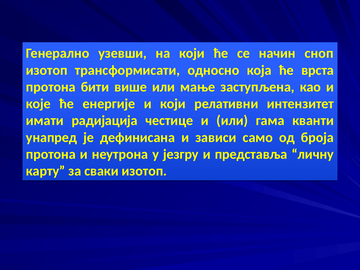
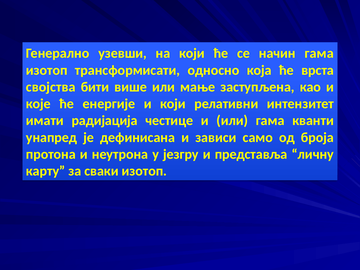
начин сноп: сноп -> гама (319, 53)
протона: протона -> својства (51, 87)
